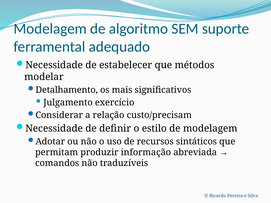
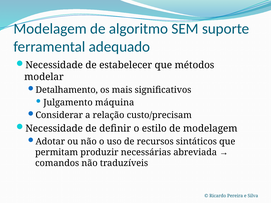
exercício: exercício -> máquina (115, 103)
informação: informação -> necessárias (146, 152)
